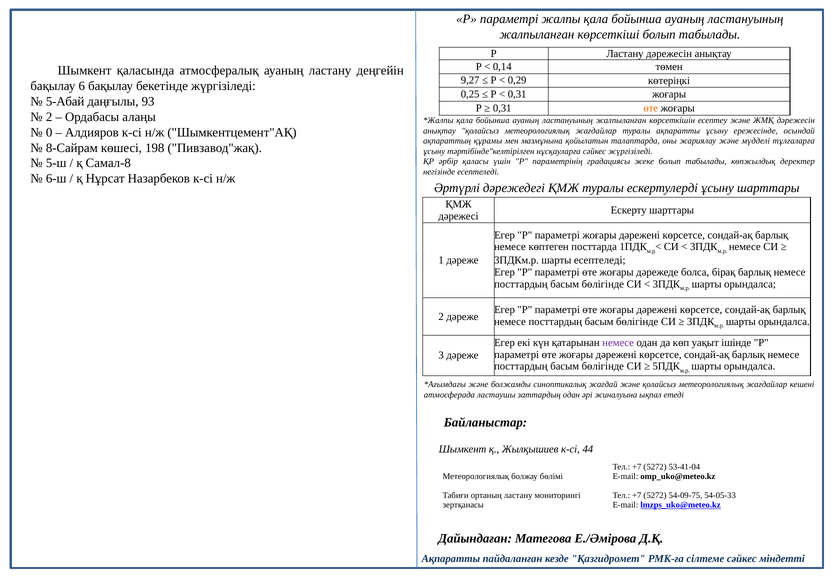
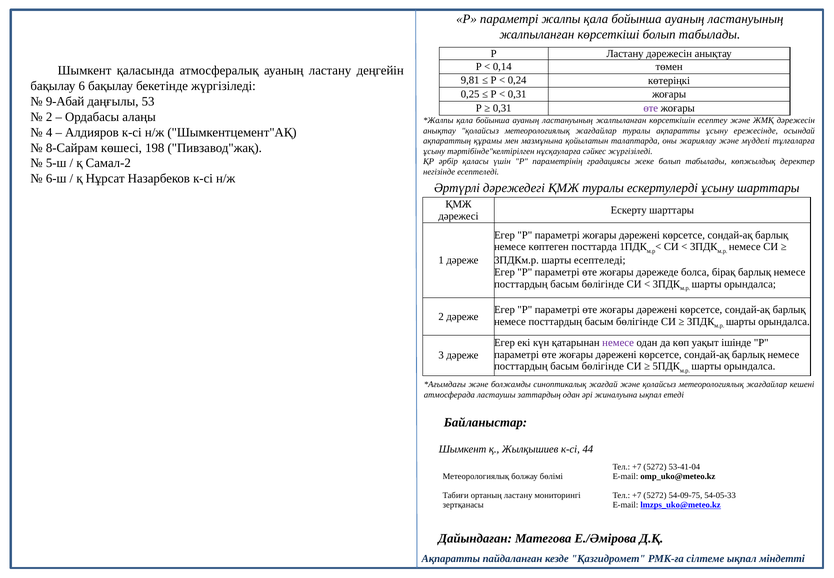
9,27: 9,27 -> 9,81 (470, 80)
0,29: 0,29 -> 0,24 (517, 80)
5-Абай: 5-Абай -> 9-Абай (65, 101)
93: 93 -> 53 (148, 101)
өте colour: orange -> purple (651, 108)
0: 0 -> 4 (49, 132)
Самал-8: Самал-8 -> Самал-2 (108, 163)
сілтеме сәйкес: сәйкес -> ықпал (742, 558)
